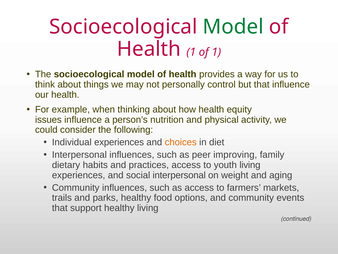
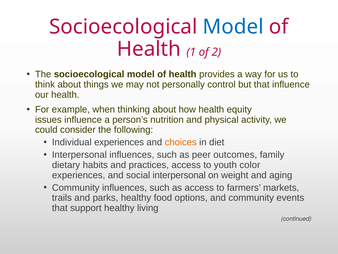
Model colour: green -> blue (233, 27)
of 1: 1 -> 2 (216, 52)
improving: improving -> outcomes (235, 155)
youth living: living -> color (250, 165)
